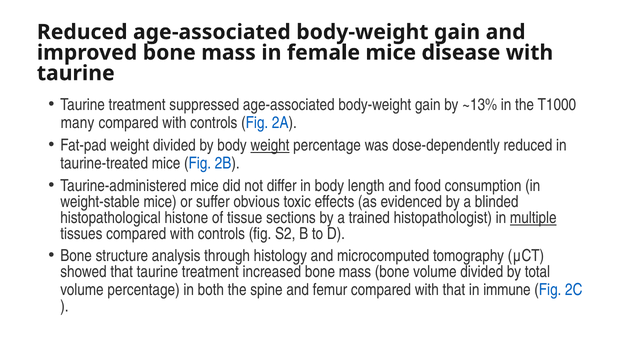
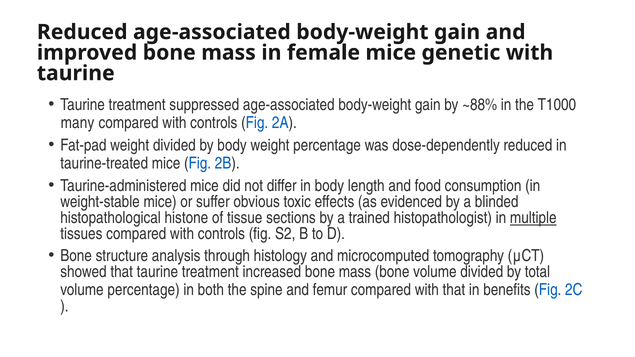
disease: disease -> genetic (461, 53)
~13%: ~13% -> ~88% (480, 105)
weight underline: present -> none (270, 145)
immune: immune -> benefits (507, 290)
